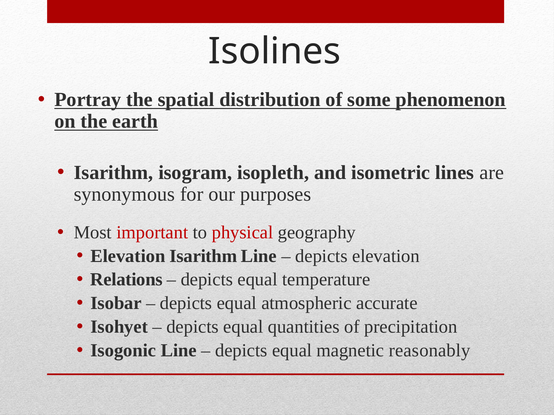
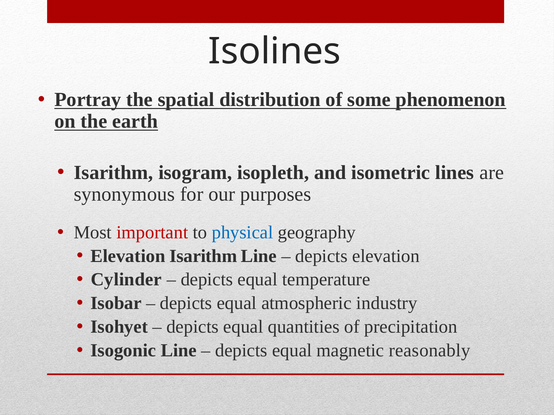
physical colour: red -> blue (243, 233)
Relations: Relations -> Cylinder (126, 280)
accurate: accurate -> industry (387, 304)
